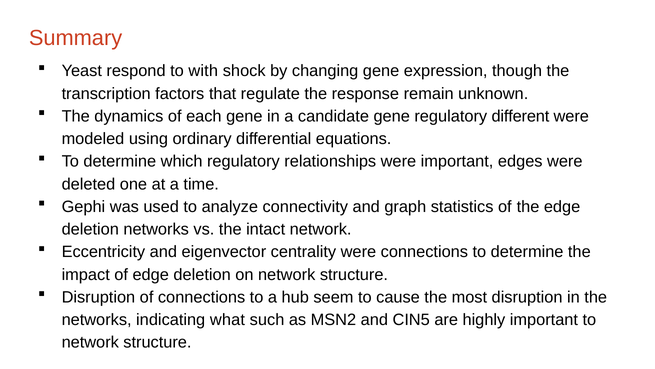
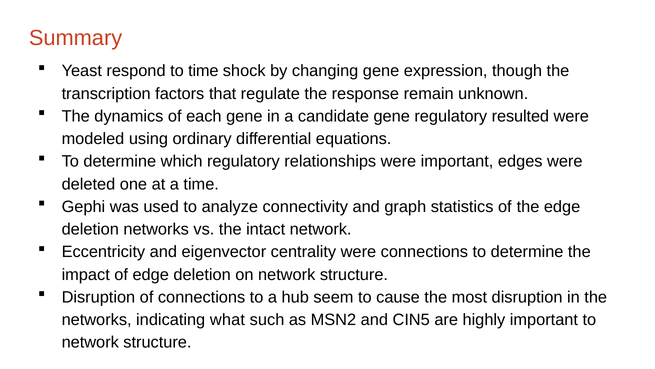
to with: with -> time (203, 71)
different: different -> resulted (520, 116)
